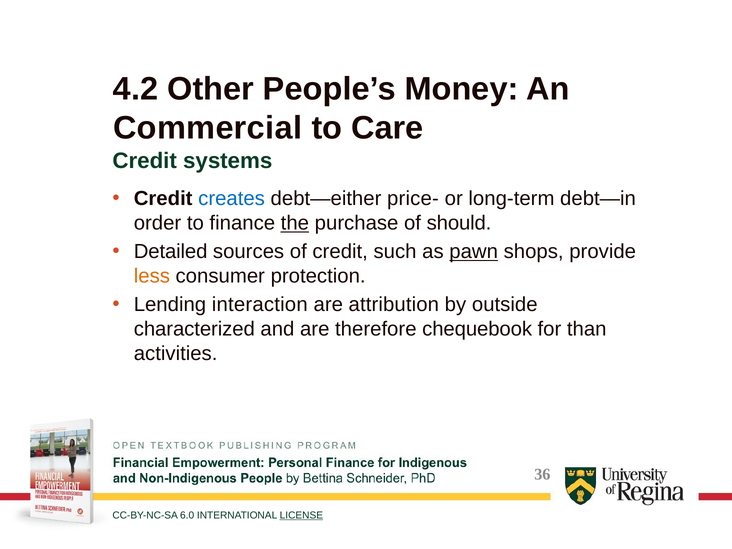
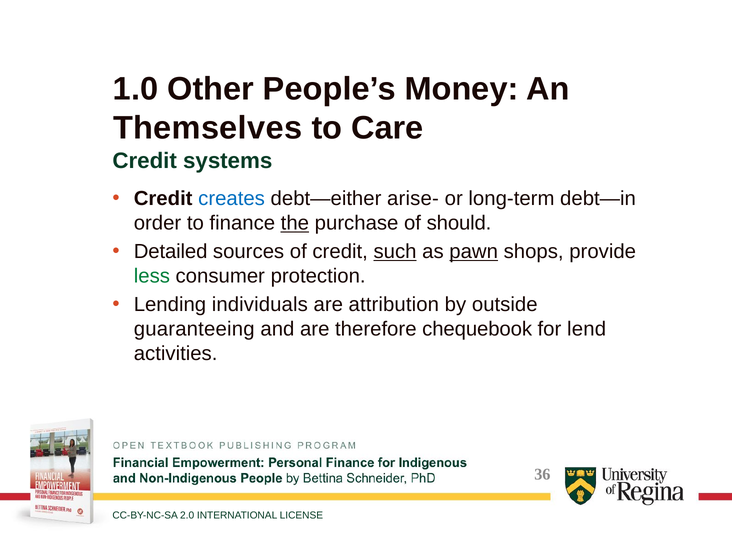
4.2: 4.2 -> 1.0 (136, 89)
Commercial: Commercial -> Themselves (208, 128)
price-: price- -> arise- (413, 199)
such underline: none -> present (395, 252)
less colour: orange -> green (152, 276)
interaction: interaction -> individuals (260, 305)
characterized: characterized -> guaranteeing (194, 329)
than: than -> lend (587, 329)
6.0: 6.0 -> 2.0 (187, 515)
LICENSE underline: present -> none (301, 515)
